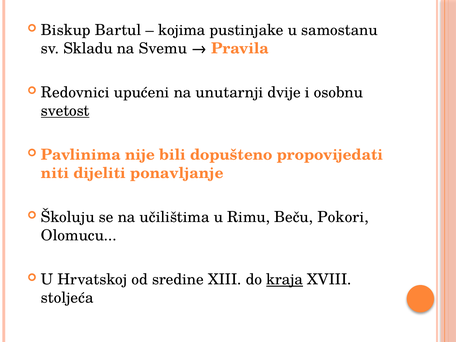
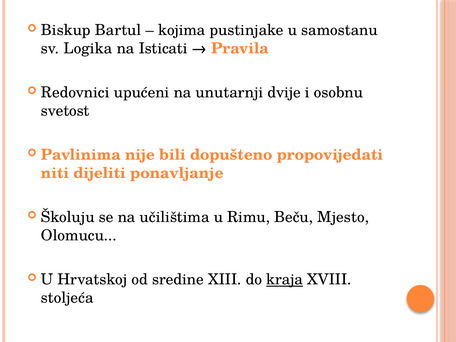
Skladu: Skladu -> Logika (88, 48)
Svemu: Svemu -> Isticati (163, 48)
svetost underline: present -> none (65, 111)
Pokori: Pokori -> Mjesto (343, 217)
